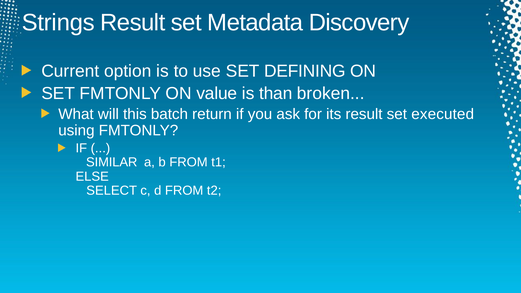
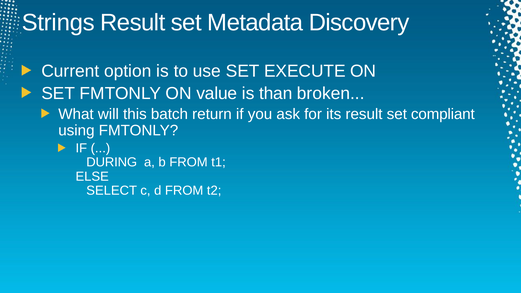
DEFINING: DEFINING -> EXECUTE (305, 71)
executed: executed -> compliant (443, 114)
SIMILAR: SIMILAR -> DURING (112, 162)
